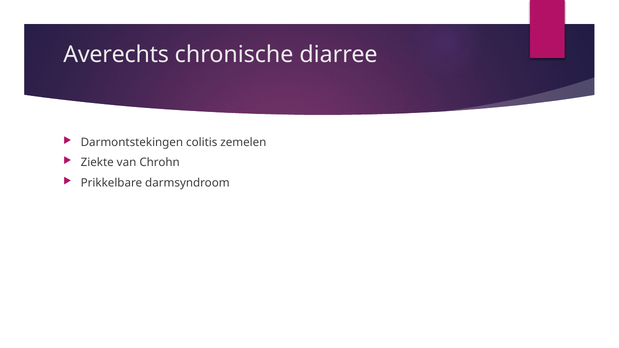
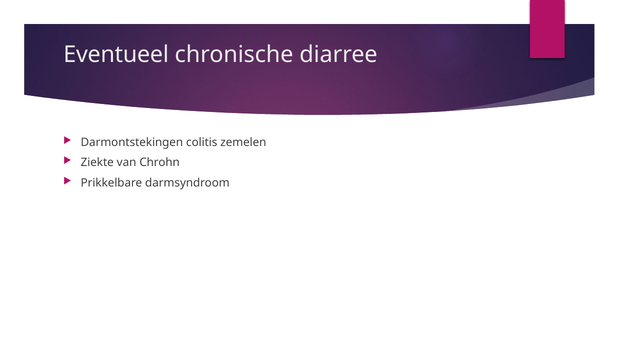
Averechts: Averechts -> Eventueel (116, 55)
